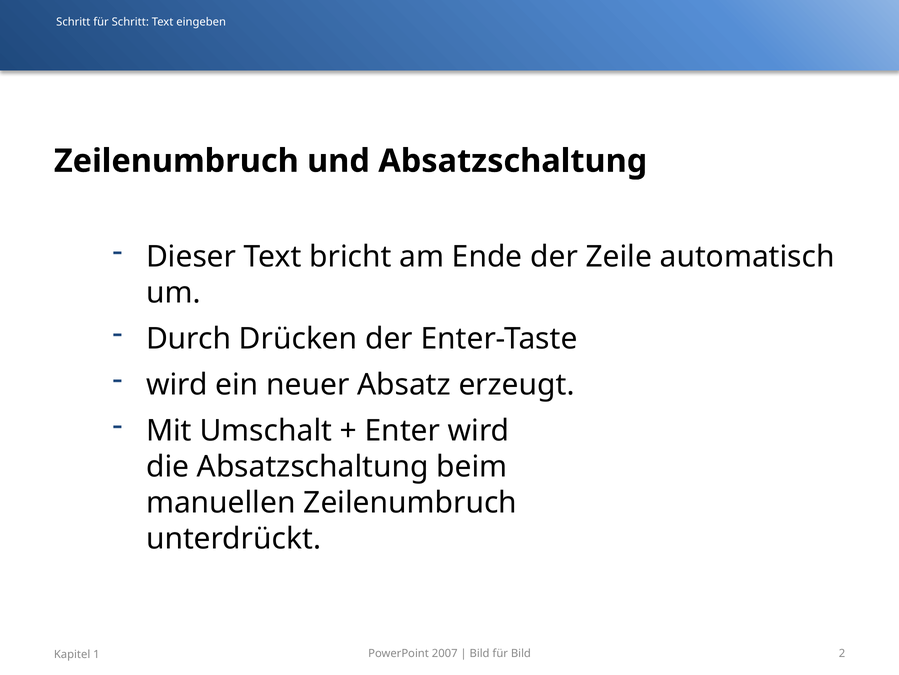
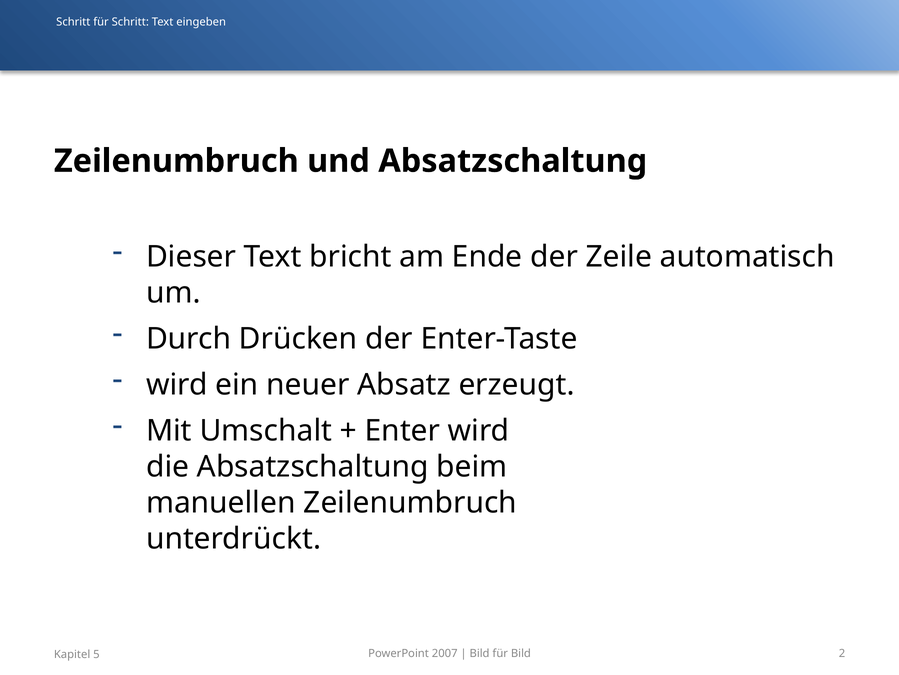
1: 1 -> 5 (96, 654)
